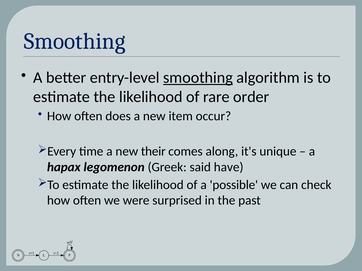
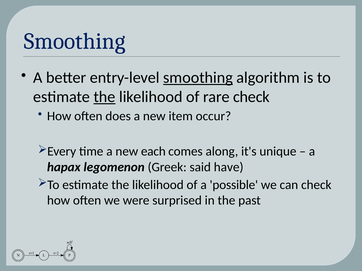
the underline: none -> present (105, 97)
rare order: order -> check (251, 97)
their: their -> each (153, 152)
